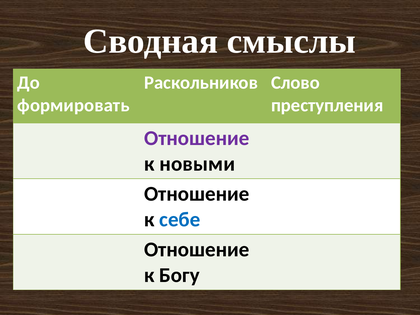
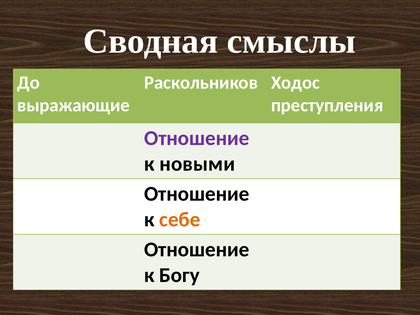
Слово: Слово -> Ходос (295, 83)
формировать: формировать -> выражающие (74, 105)
себе colour: blue -> orange (180, 220)
